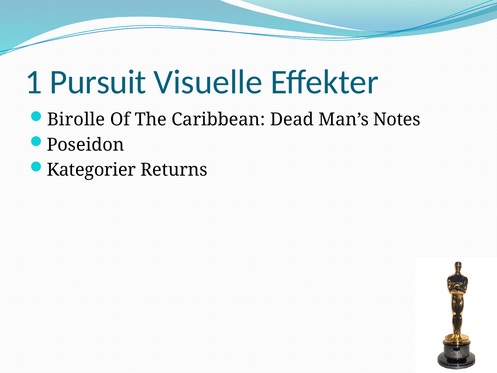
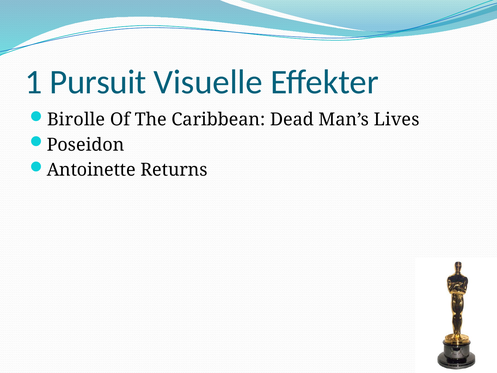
Notes: Notes -> Lives (397, 120)
Kategorier: Kategorier -> Antoinette (91, 170)
